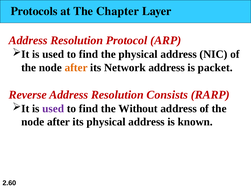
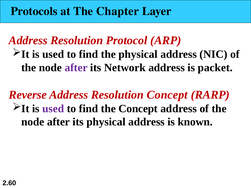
after colour: orange -> purple (76, 68)
Resolution Consists: Consists -> Concept (167, 95)
the Without: Without -> Concept (138, 109)
